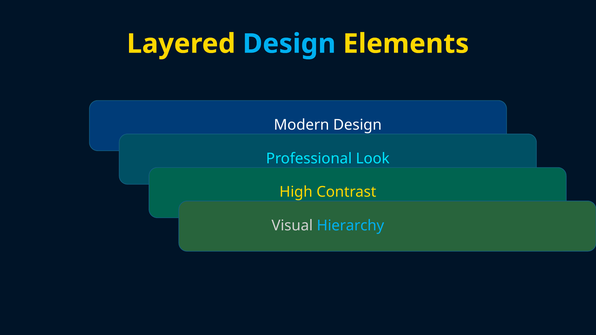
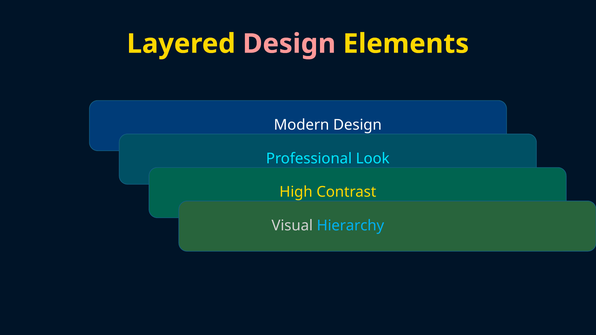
Design colour: light blue -> pink (289, 44)
